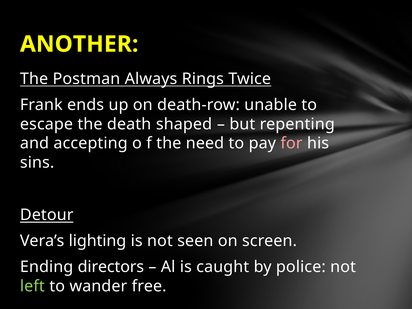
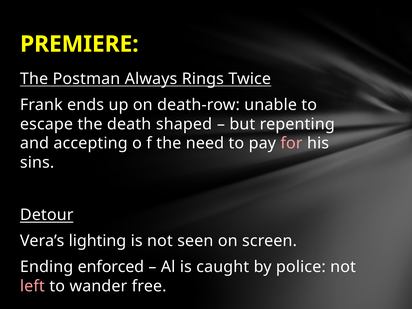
ANOTHER: ANOTHER -> PREMIERE (79, 44)
directors: directors -> enforced (111, 267)
left colour: light green -> pink (32, 286)
